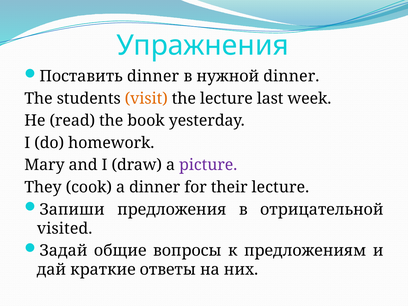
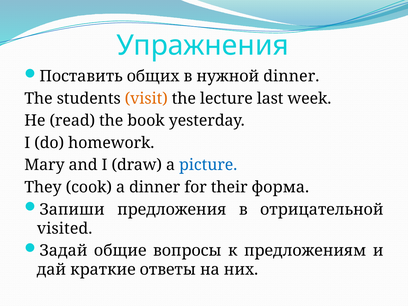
Поставить dinner: dinner -> общих (153, 76)
picture colour: purple -> blue (208, 165)
their lecture: lecture -> форма (280, 187)
